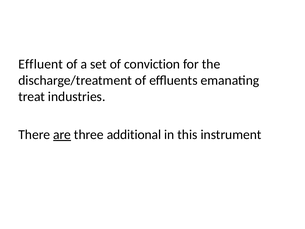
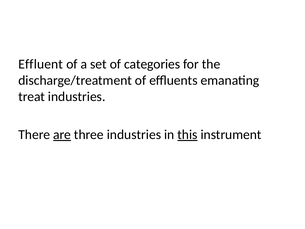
conviction: conviction -> categories (152, 64)
three additional: additional -> industries (134, 134)
this underline: none -> present (187, 134)
